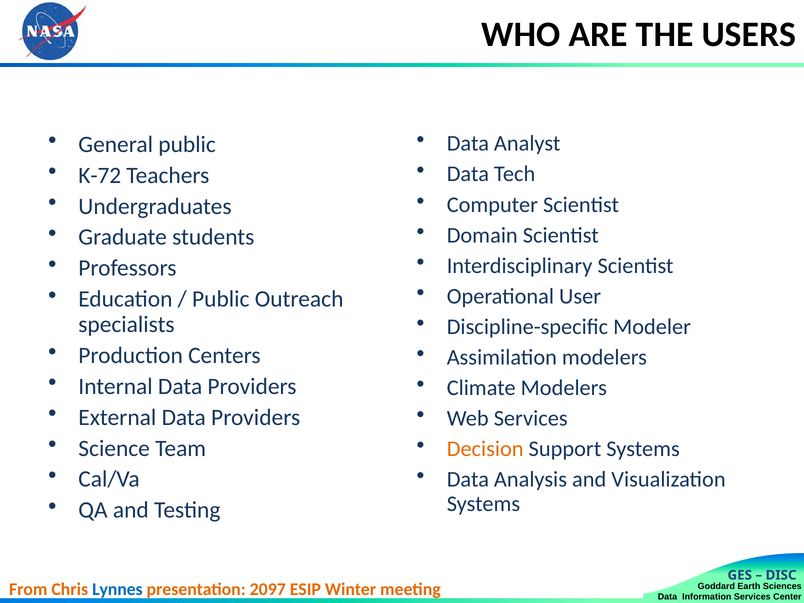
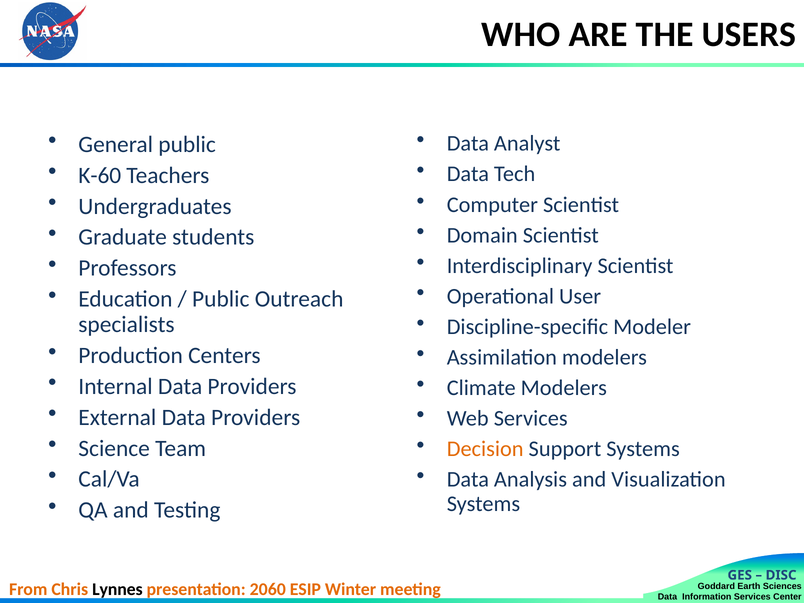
K-72: K-72 -> K-60 (100, 175)
Lynnes colour: blue -> black (117, 589)
2097: 2097 -> 2060 (268, 589)
